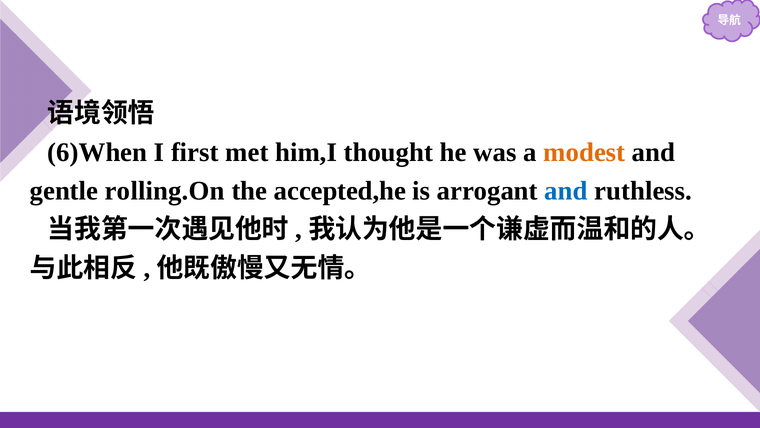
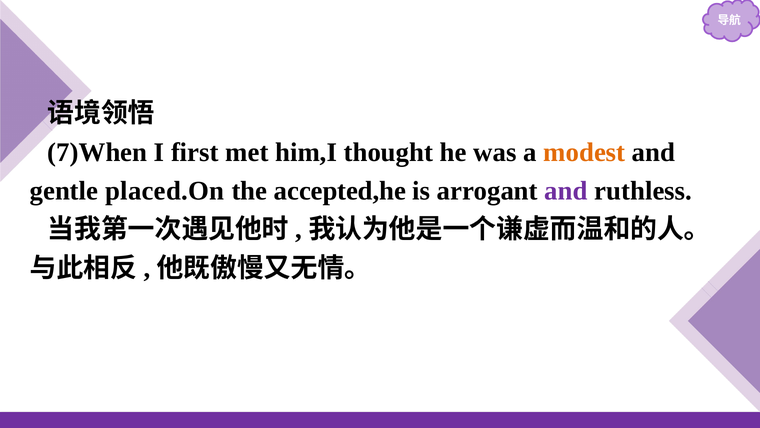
6)When: 6)When -> 7)When (97, 152)
rolling.On: rolling.On -> placed.On (165, 191)
and colour: blue -> purple (566, 191)
